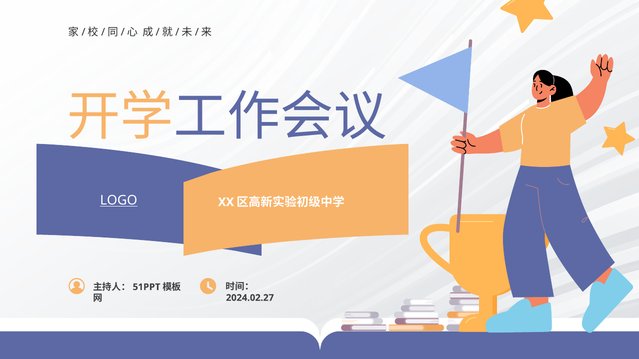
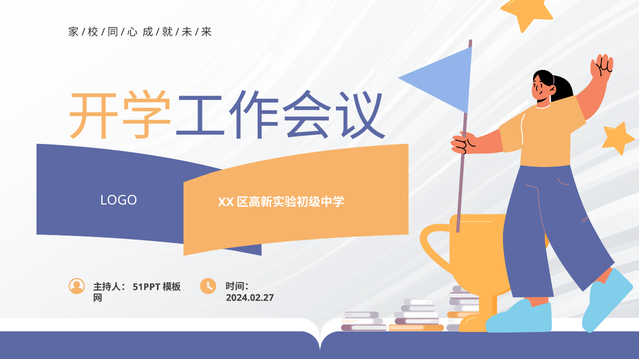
LOGO underline: present -> none (119, 201)
